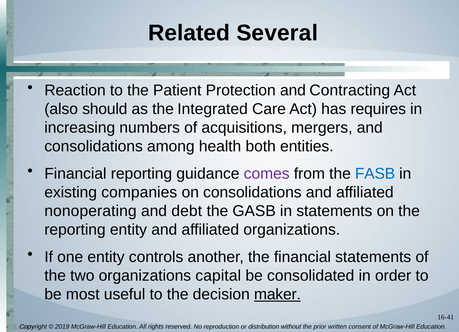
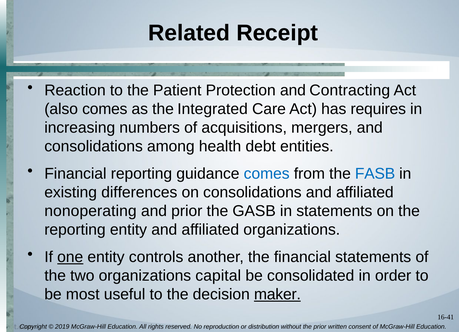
Several: Several -> Receipt (277, 33)
also should: should -> comes (105, 109)
both: both -> debt (261, 146)
comes colour: purple -> blue (267, 173)
companies: companies -> differences (139, 192)
and debt: debt -> prior (187, 211)
one underline: none -> present (70, 257)
